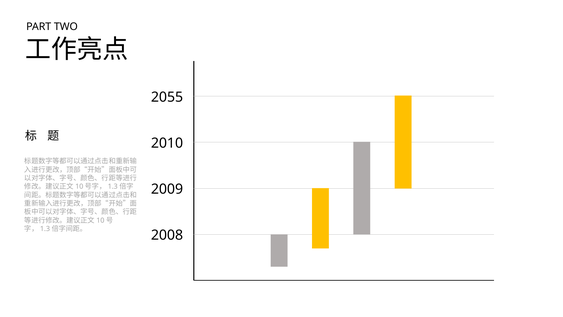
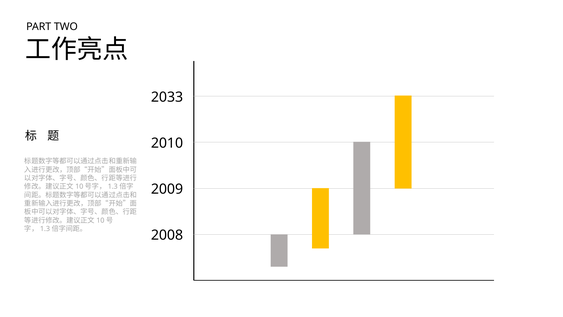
2055: 2055 -> 2033 (167, 97)
